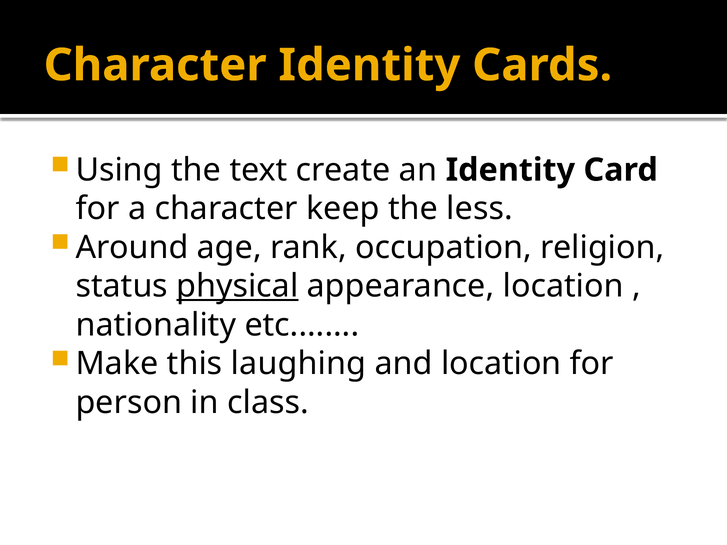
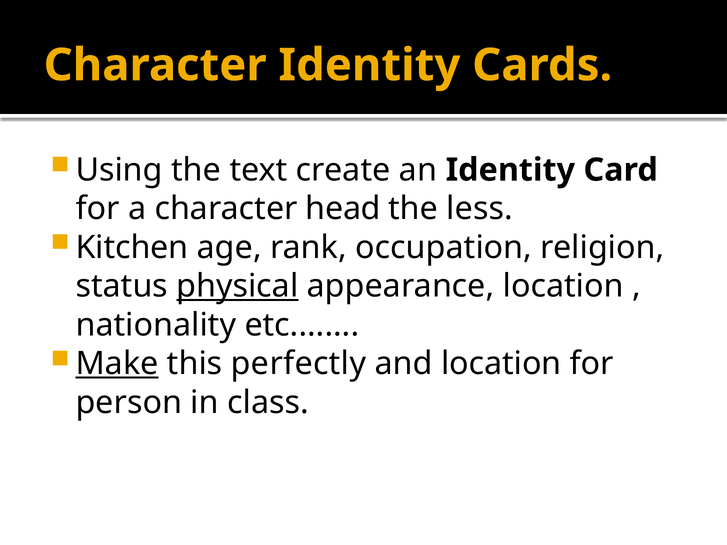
keep: keep -> head (343, 209)
Around: Around -> Kitchen (132, 248)
Make underline: none -> present (117, 364)
laughing: laughing -> perfectly (298, 364)
